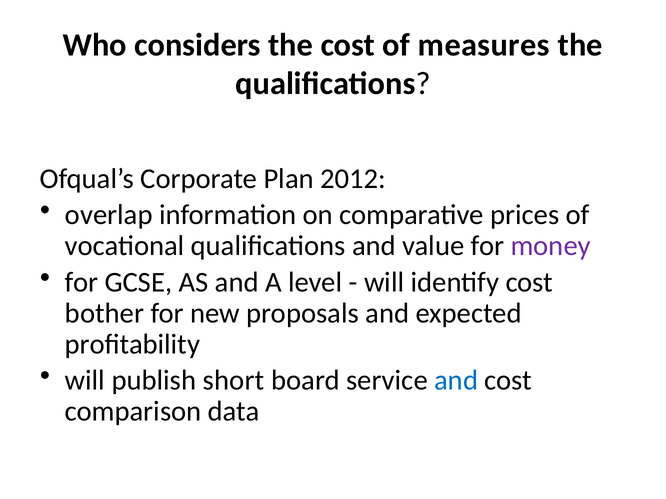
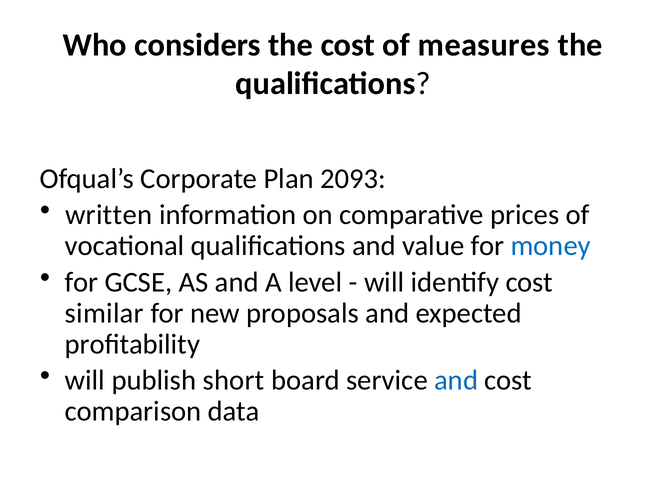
2012: 2012 -> 2093 (353, 179)
overlap: overlap -> written (109, 215)
money colour: purple -> blue (551, 246)
bother: bother -> similar (104, 313)
